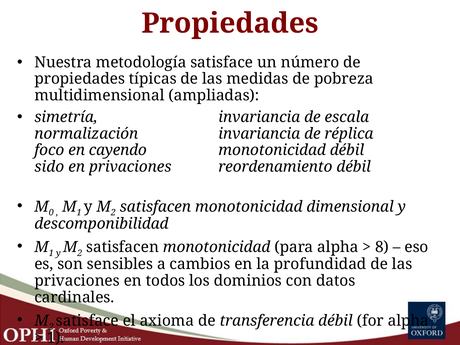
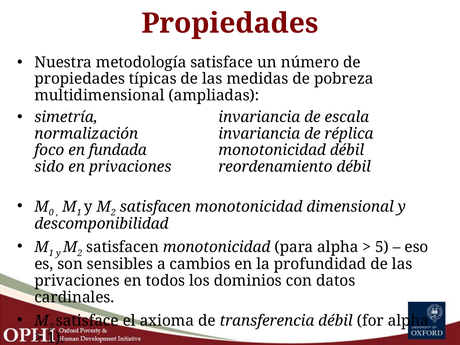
cayendo: cayendo -> fundada (118, 150)
8: 8 -> 5 (382, 247)
